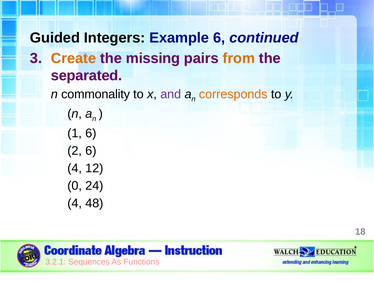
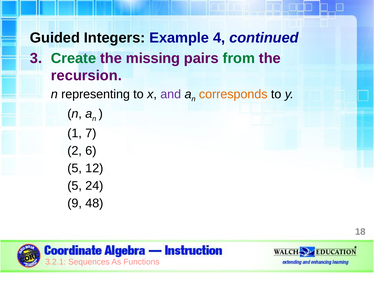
Example 6: 6 -> 4 (219, 38)
Create colour: orange -> green (74, 58)
from colour: orange -> green (239, 58)
separated: separated -> recursion (86, 76)
commonality: commonality -> representing (96, 94)
1 6: 6 -> 7 (91, 133)
4: 4 -> 5 (75, 168)
0: 0 -> 5 (75, 185)
4: 4 -> 9 (75, 203)
